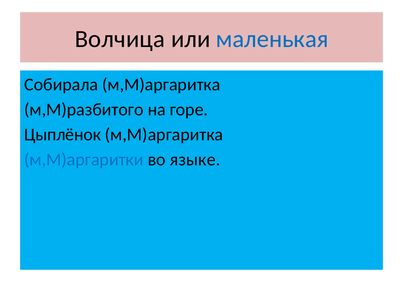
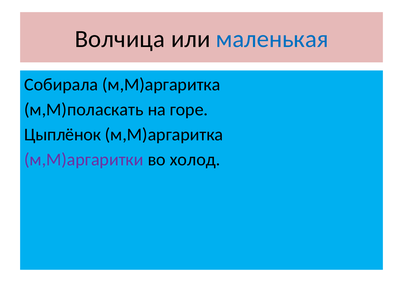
м,М)разбитого: м,М)разбитого -> м,М)поласкать (84, 110)
м,М)аргаритки colour: blue -> purple (84, 160)
языке: языке -> холод (195, 160)
